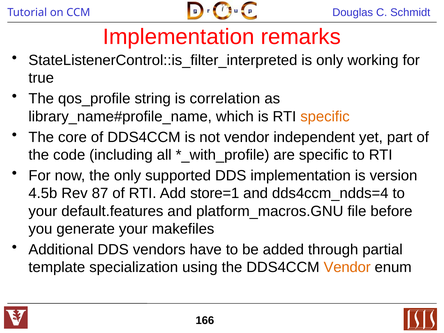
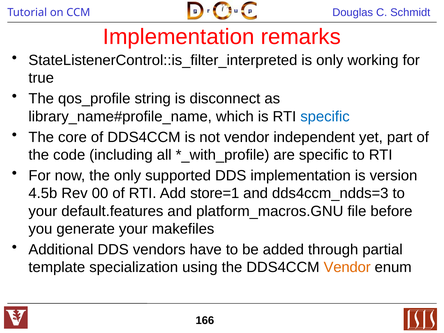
correlation: correlation -> disconnect (225, 99)
specific colour: orange -> blue (325, 116)
87: 87 -> 00 (100, 193)
dds4ccm_ndds=4: dds4ccm_ndds=4 -> dds4ccm_ndds=3 (330, 193)
